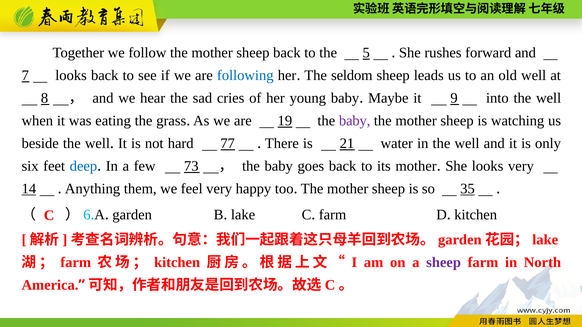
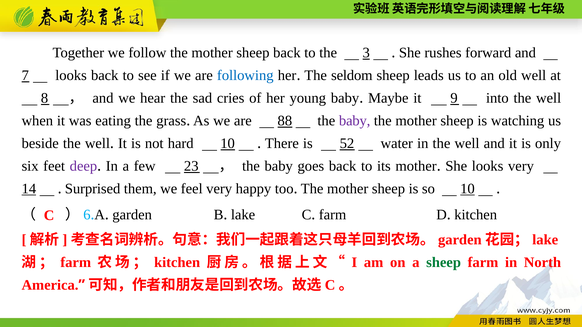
5: 5 -> 3 (366, 53)
19: 19 -> 88 (285, 121)
hard 77: 77 -> 10 (228, 144)
21: 21 -> 52 (347, 144)
deep colour: blue -> purple (83, 166)
73: 73 -> 23 (191, 166)
Anything: Anything -> Surprised (93, 189)
so 35: 35 -> 10 (467, 189)
sheep colour: purple -> green (444, 263)
